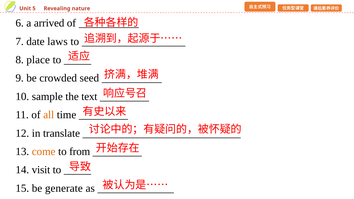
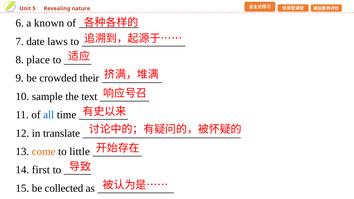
arrived: arrived -> known (49, 23)
seed: seed -> their (89, 78)
all colour: orange -> blue (49, 115)
from: from -> little (80, 152)
visit: visit -> first (41, 170)
generate: generate -> collected (64, 188)
